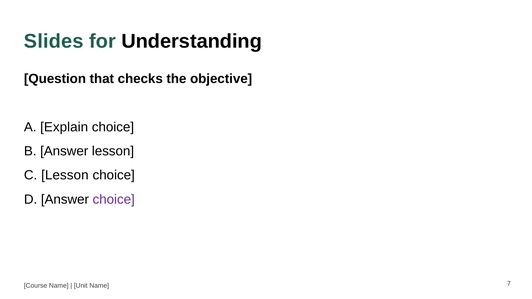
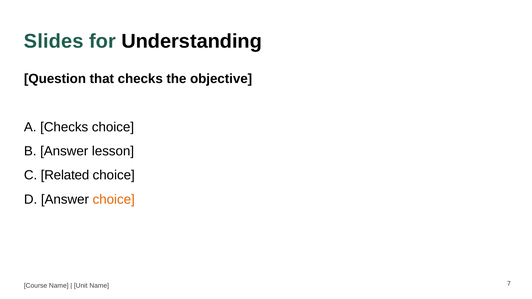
A Explain: Explain -> Checks (64, 127)
C Lesson: Lesson -> Related (65, 175)
choice colour: purple -> orange (114, 200)
